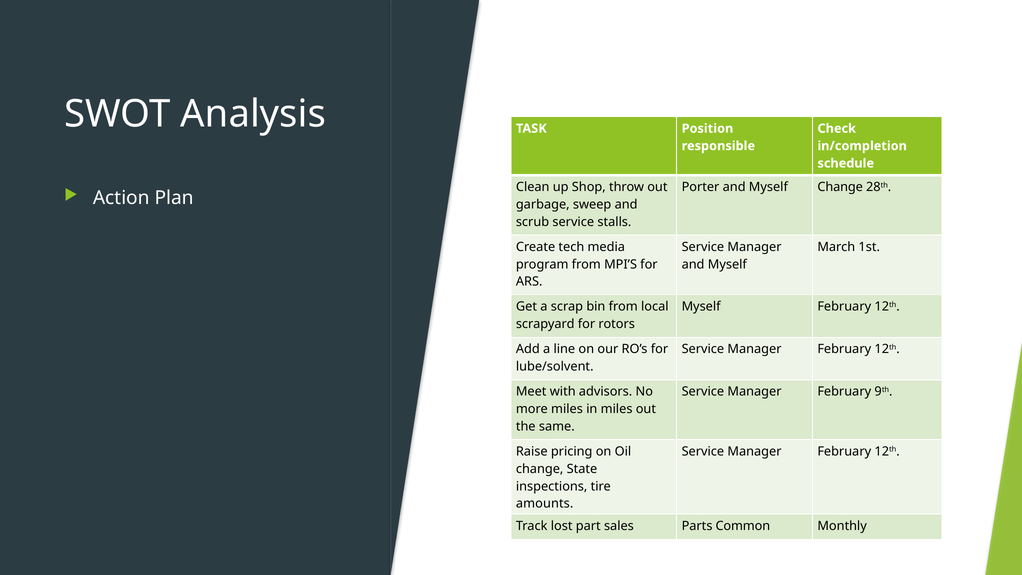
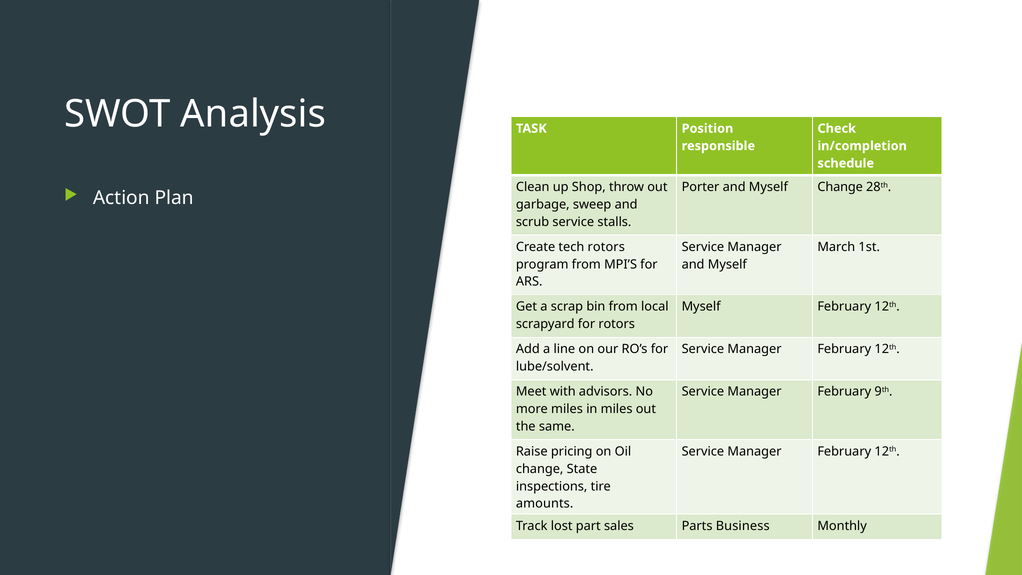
tech media: media -> rotors (606, 247)
Common: Common -> Business (743, 526)
